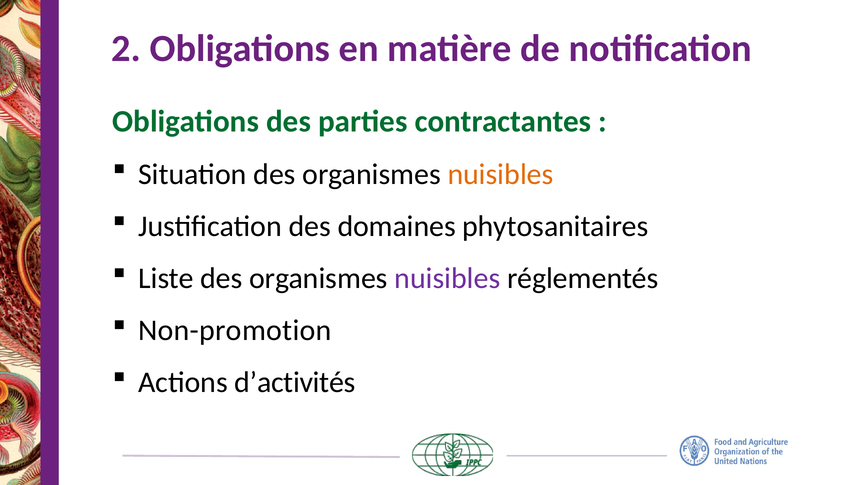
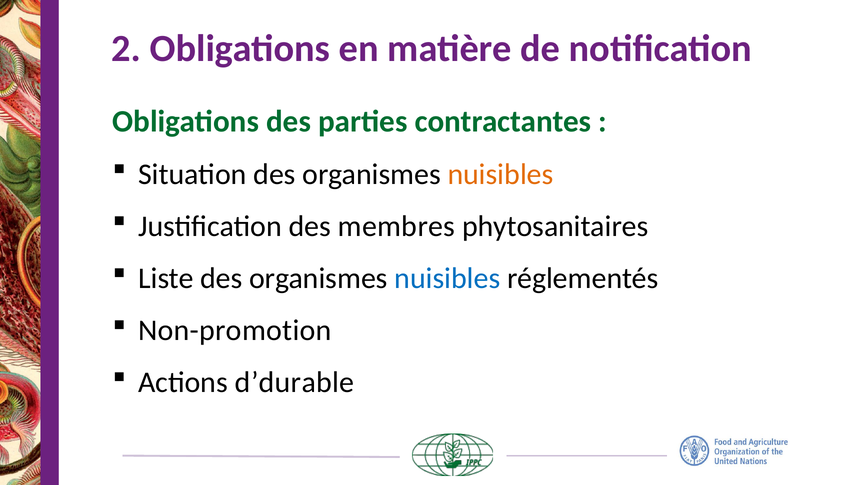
domaines: domaines -> membres (397, 226)
nuisibles colour: purple -> blue (447, 279)
d’activités: d’activités -> d’durable (295, 383)
